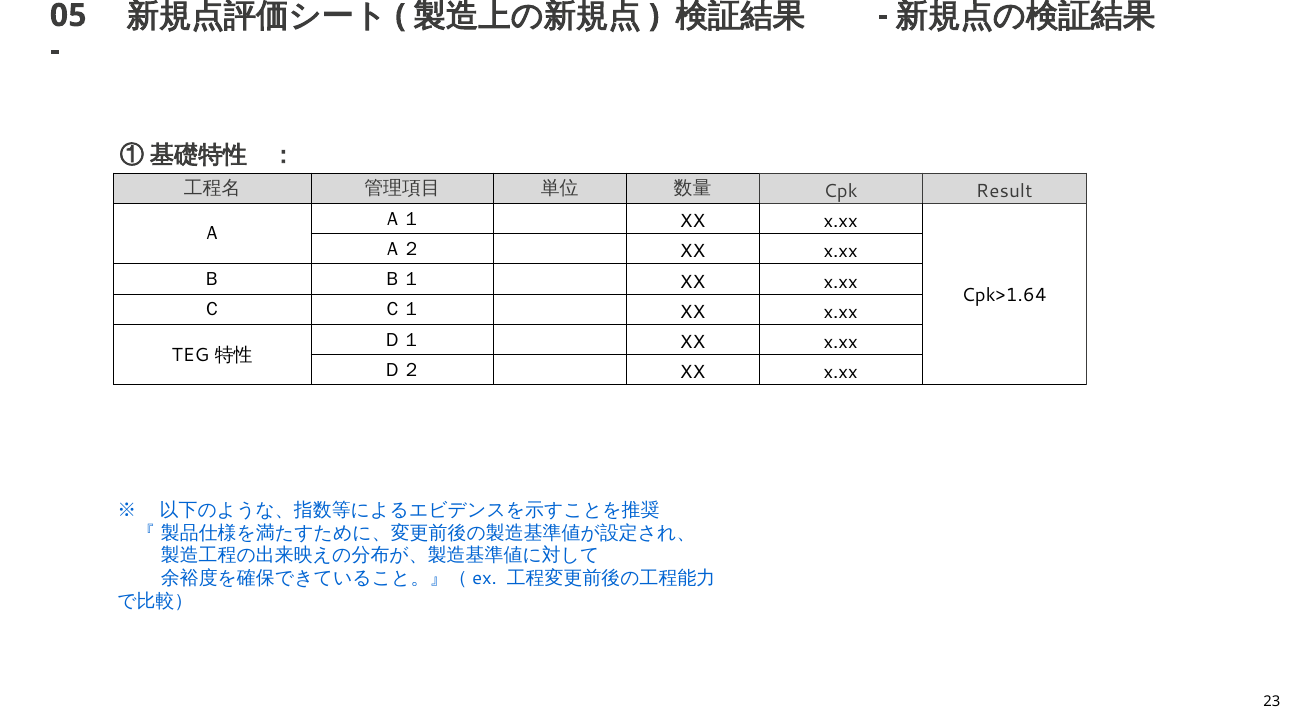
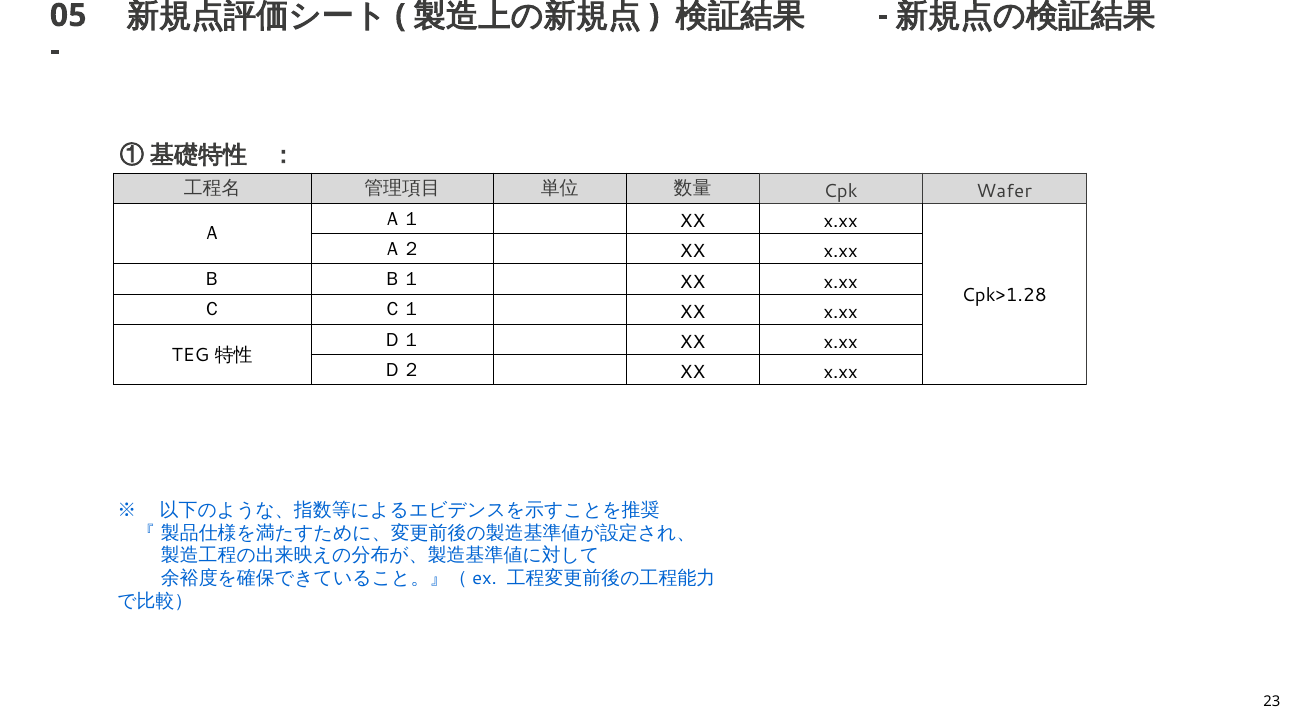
Result: Result -> Wafer (1004, 191)
Cpk>1.64: Cpk>1.64 -> Cpk>1.28 (1004, 295)
